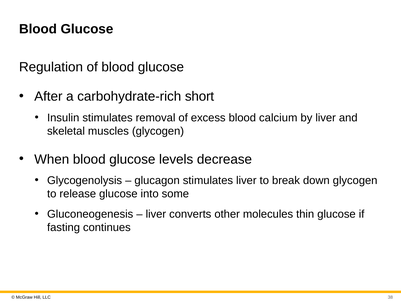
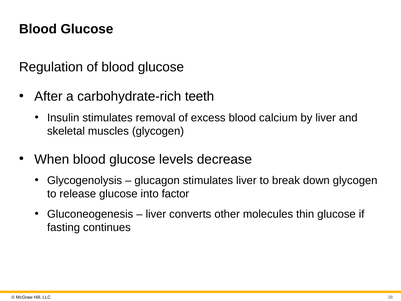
short: short -> teeth (200, 96)
some: some -> factor (175, 194)
